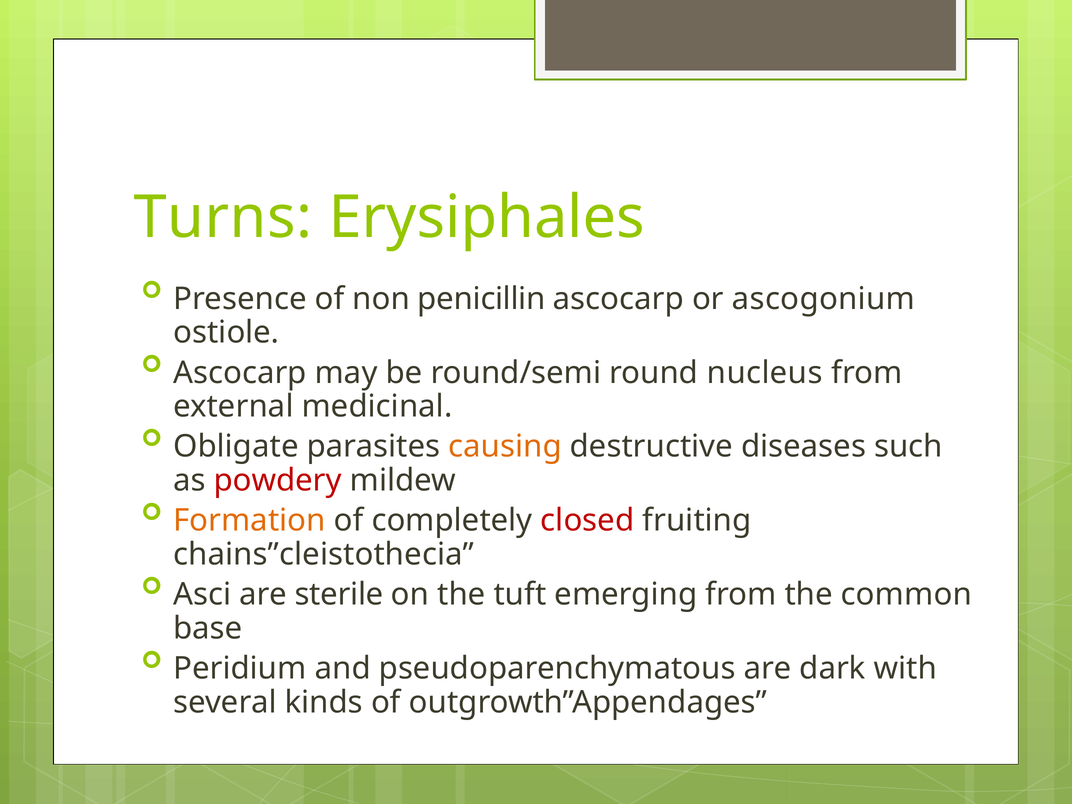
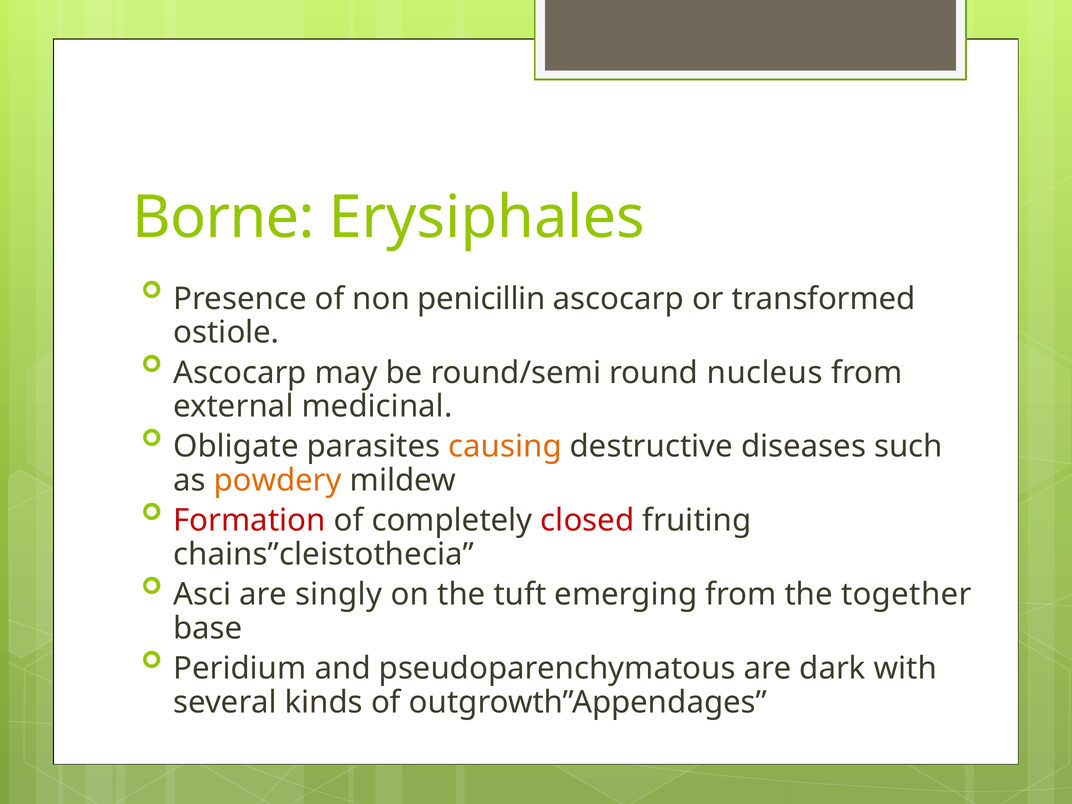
Turns: Turns -> Borne (224, 218)
ascogonium: ascogonium -> transformed (824, 299)
powdery colour: red -> orange (278, 480)
Formation colour: orange -> red (249, 521)
sterile: sterile -> singly (339, 595)
common: common -> together (906, 595)
